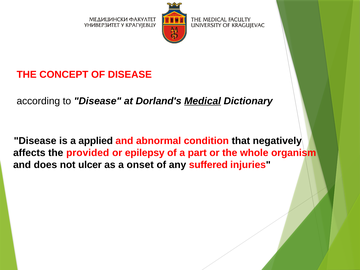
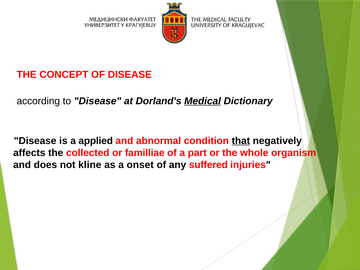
that underline: none -> present (241, 141)
provided: provided -> collected (88, 153)
epilepsy: epilepsy -> familliae (145, 153)
ulcer: ulcer -> kline (90, 165)
